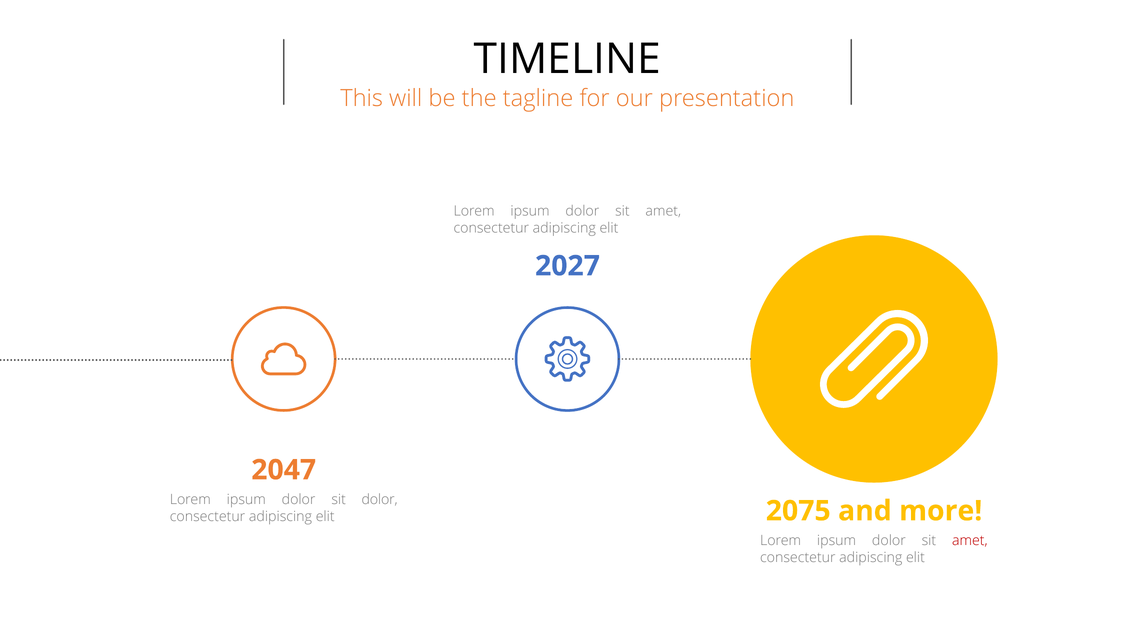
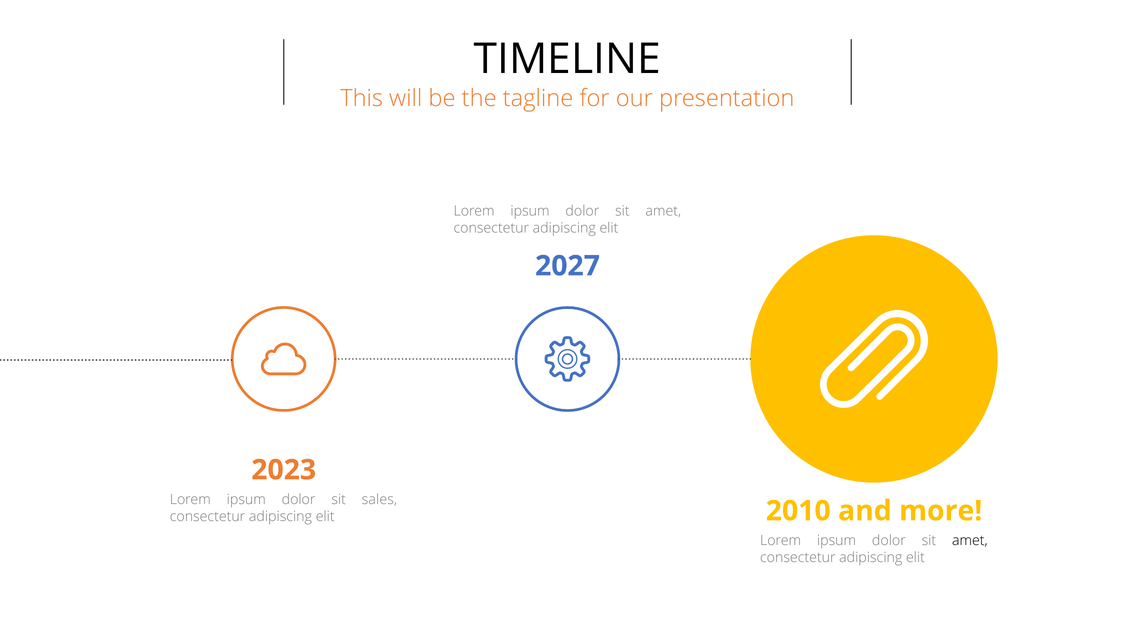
2047: 2047 -> 2023 (284, 470)
sit dolor: dolor -> sales (379, 499)
2075: 2075 -> 2010 (798, 510)
amet colour: red -> black (970, 540)
